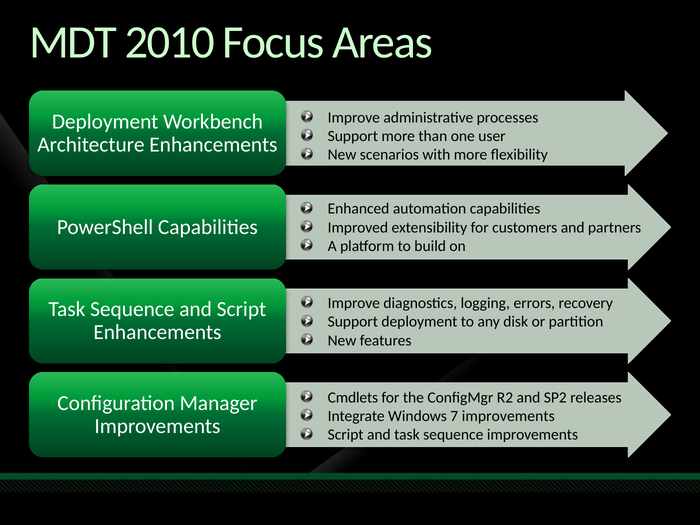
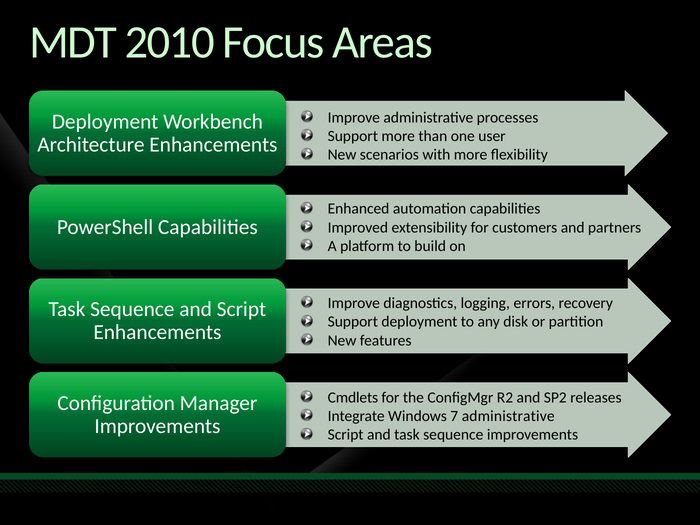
7 improvements: improvements -> administrative (508, 416)
